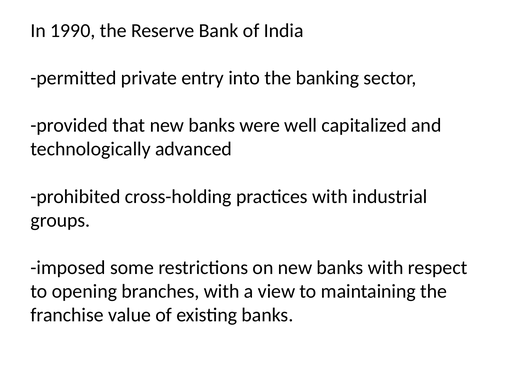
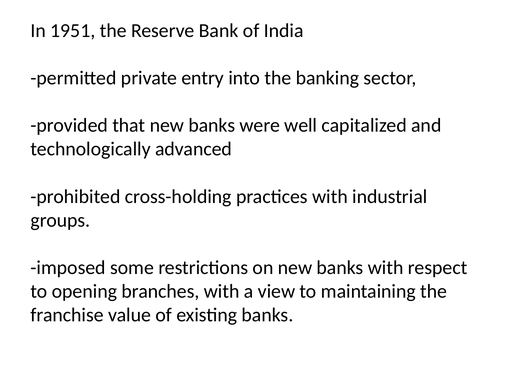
1990: 1990 -> 1951 (73, 31)
